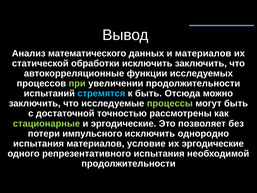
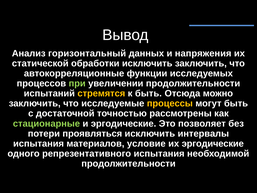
математического: математического -> горизонтальный (87, 53)
и материалов: материалов -> напряжения (203, 53)
стремятся colour: light blue -> yellow (101, 93)
процессы colour: light green -> yellow (170, 103)
импульсного: импульсного -> проявляться (92, 133)
однородно: однородно -> интервалы (203, 133)
